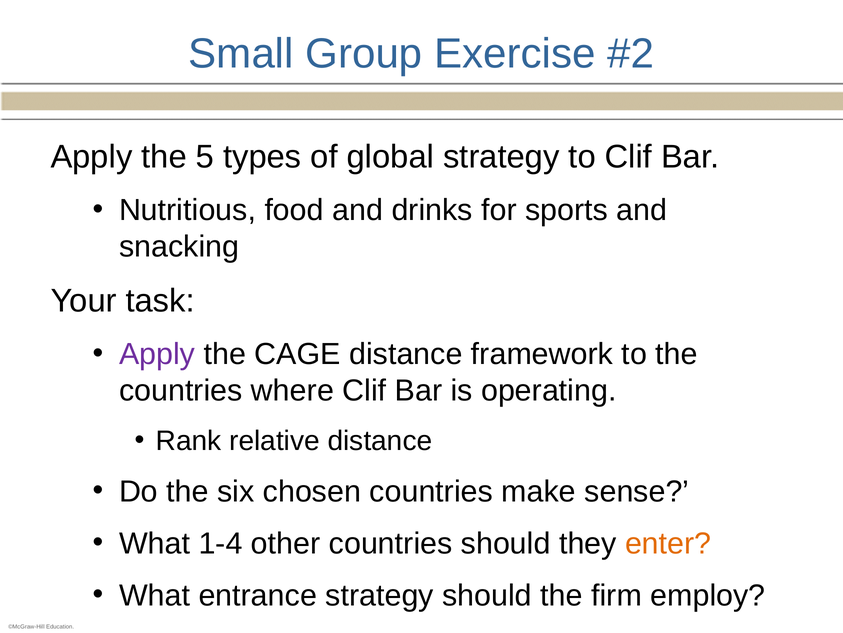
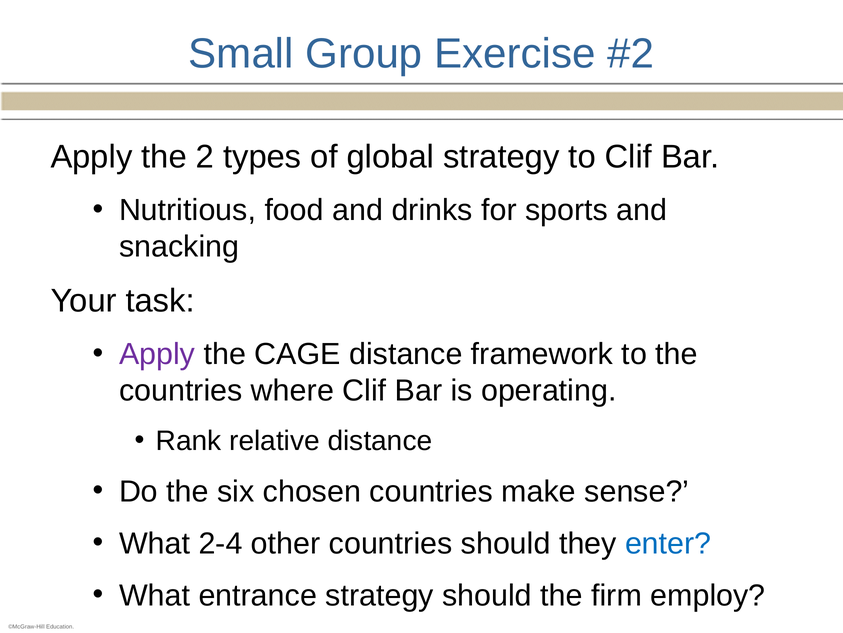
5: 5 -> 2 (205, 157)
1-4: 1-4 -> 2-4 (221, 543)
enter colour: orange -> blue (668, 543)
